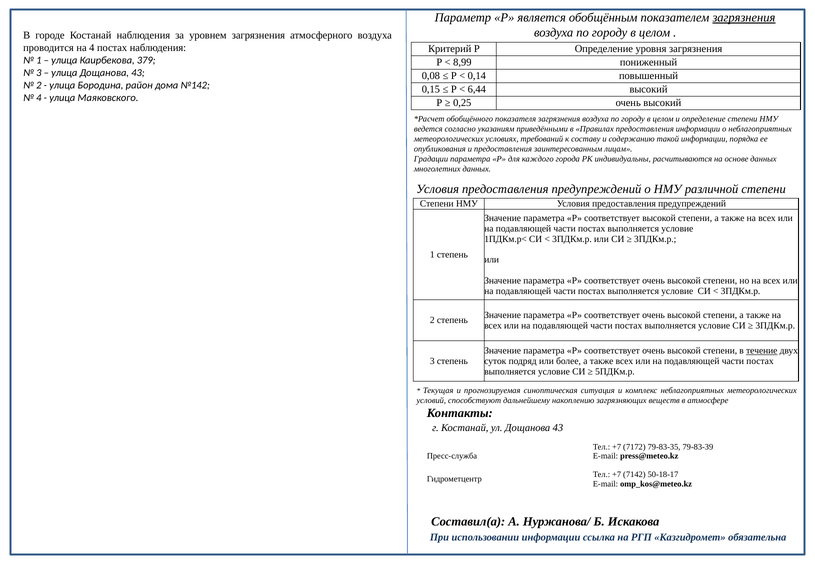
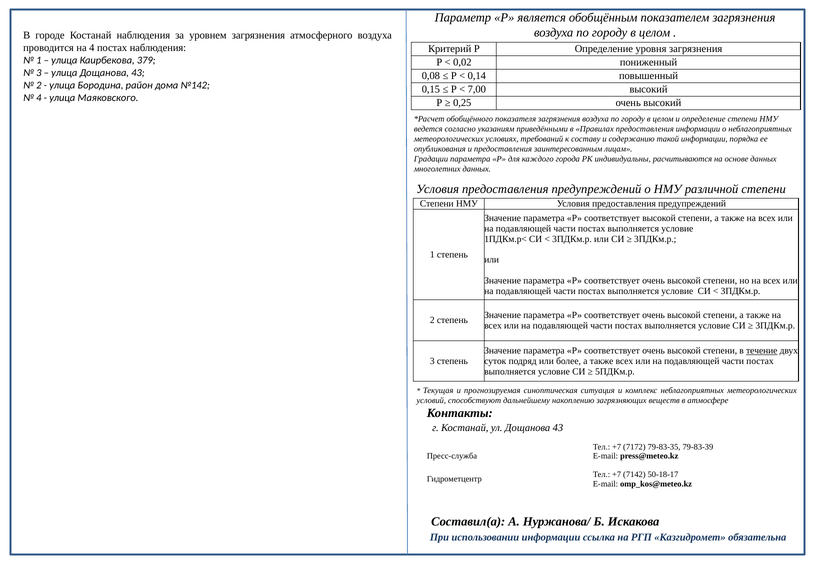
загрязнения underline: present -> none (744, 18)
8,99: 8,99 -> 0,02 (462, 62)
6,44: 6,44 -> 7,00 (477, 89)
